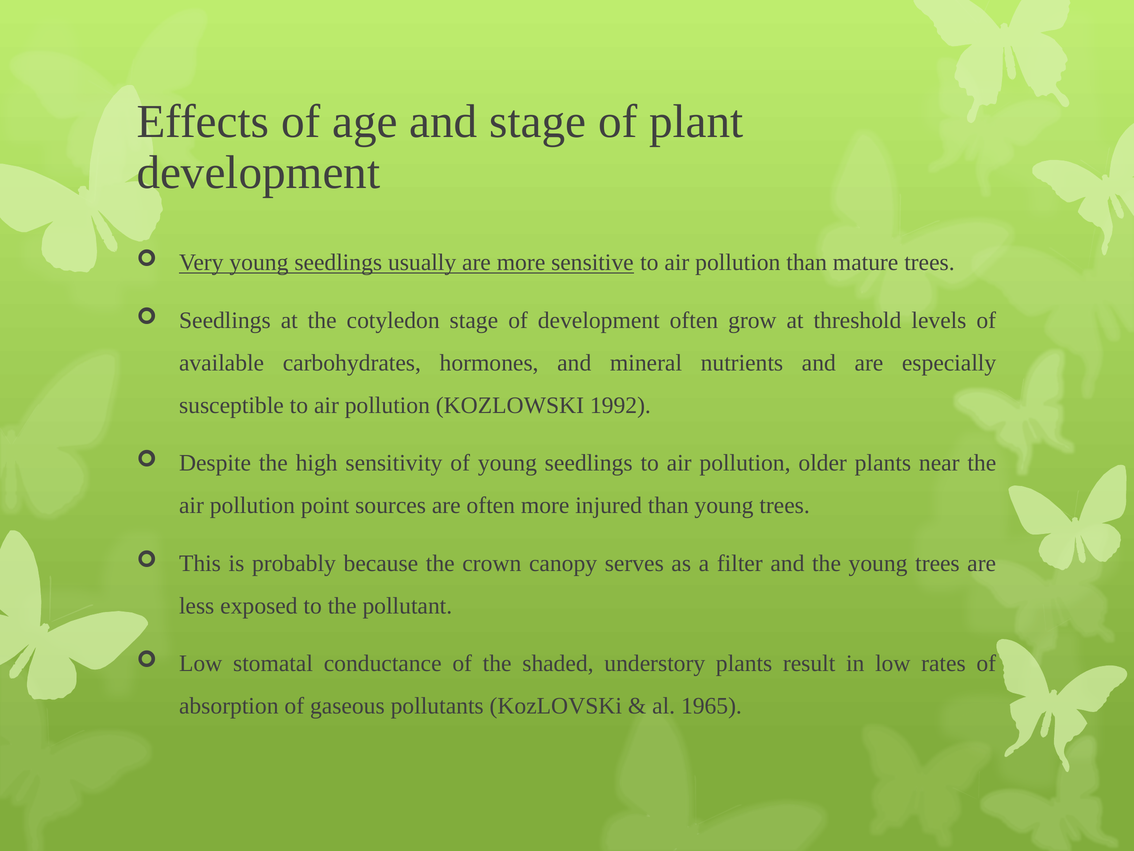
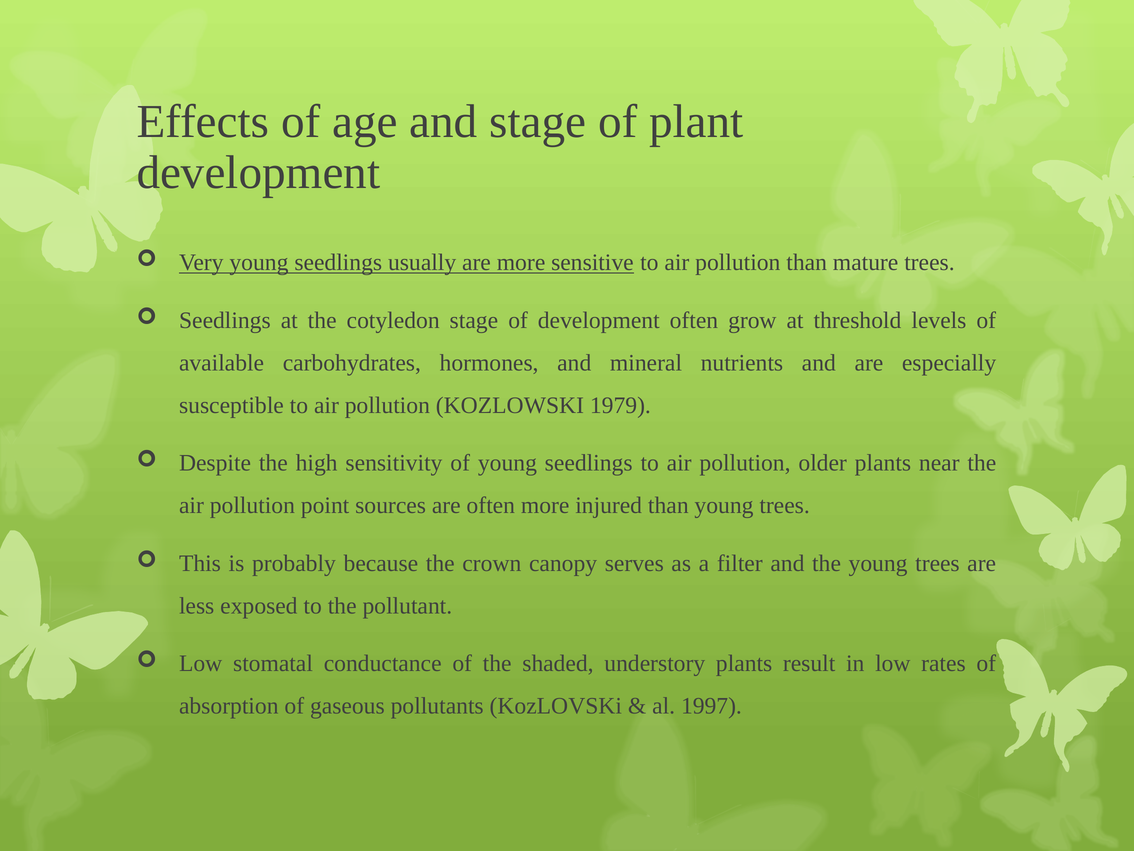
1992: 1992 -> 1979 (620, 405)
1965: 1965 -> 1997 (711, 706)
